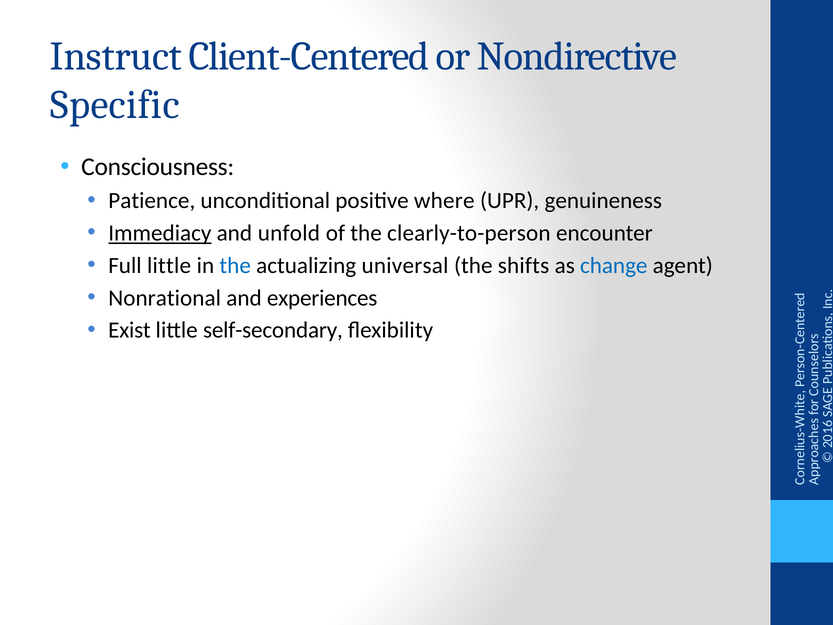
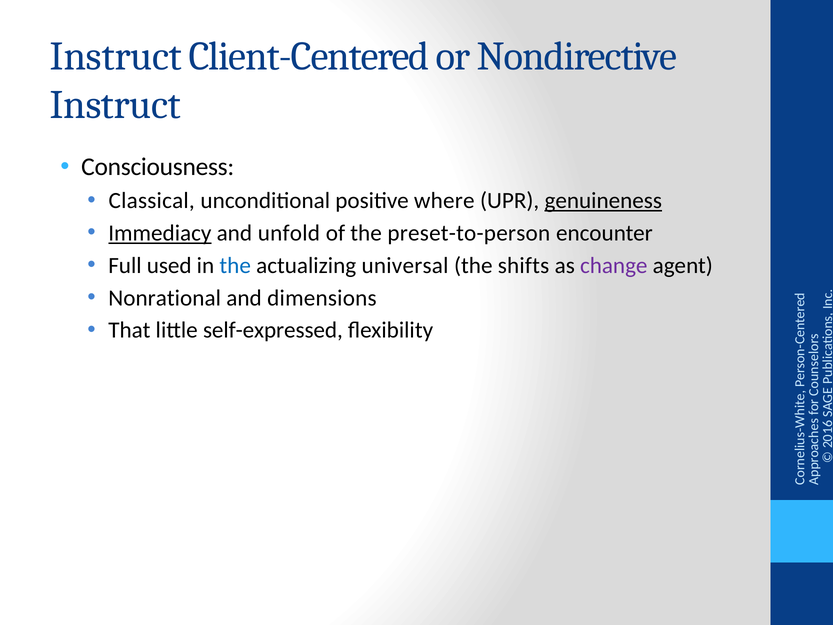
Specific: Specific -> Instruct (115, 105)
Patience: Patience -> Classical (152, 201)
genuineness underline: none -> present (603, 201)
clearly-to-person: clearly-to-person -> preset-to-person (469, 233)
Full little: little -> used (169, 265)
change colour: blue -> purple (614, 265)
experiences: experiences -> dimensions (322, 298)
Exist: Exist -> That (129, 330)
self-secondary: self-secondary -> self-expressed (273, 330)
